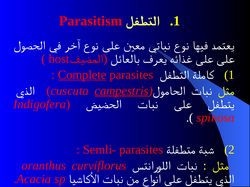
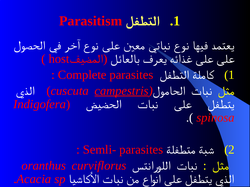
Complete underline: present -> none (82, 75)
